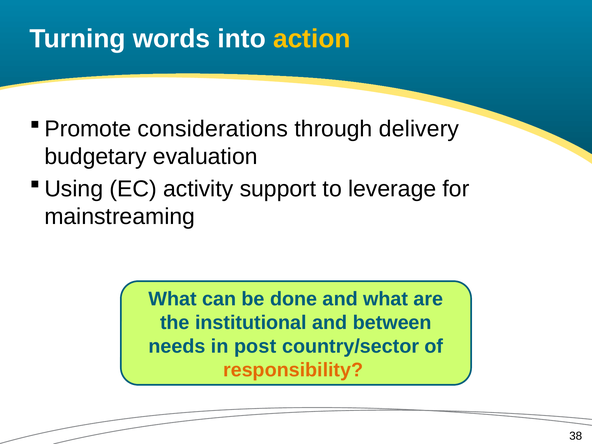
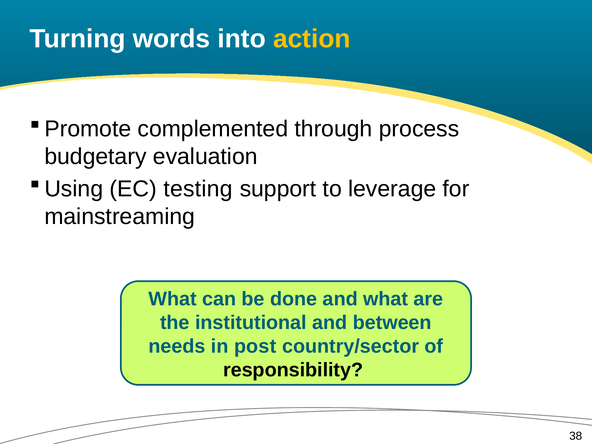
considerations: considerations -> complemented (213, 129)
delivery: delivery -> process (419, 129)
activity: activity -> testing (198, 189)
responsibility colour: orange -> black (293, 370)
